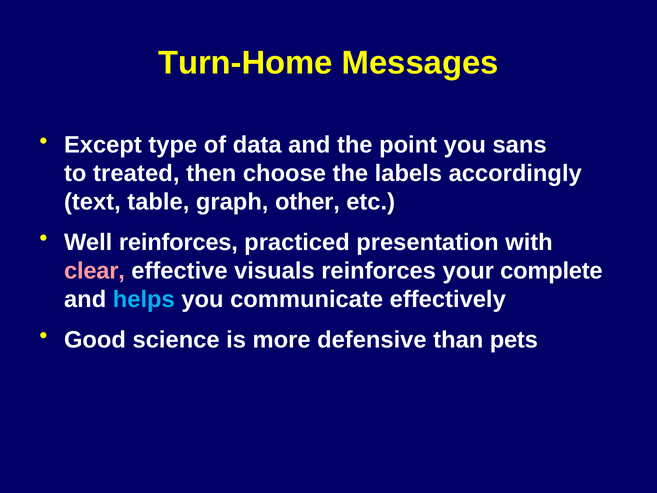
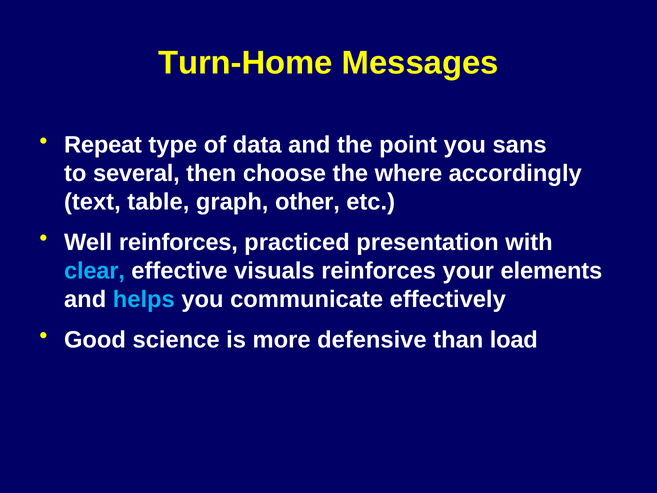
Except: Except -> Repeat (103, 145)
treated: treated -> several (136, 174)
labels: labels -> where (408, 174)
clear colour: pink -> light blue (94, 271)
complete: complete -> elements (551, 271)
pets: pets -> load (514, 340)
